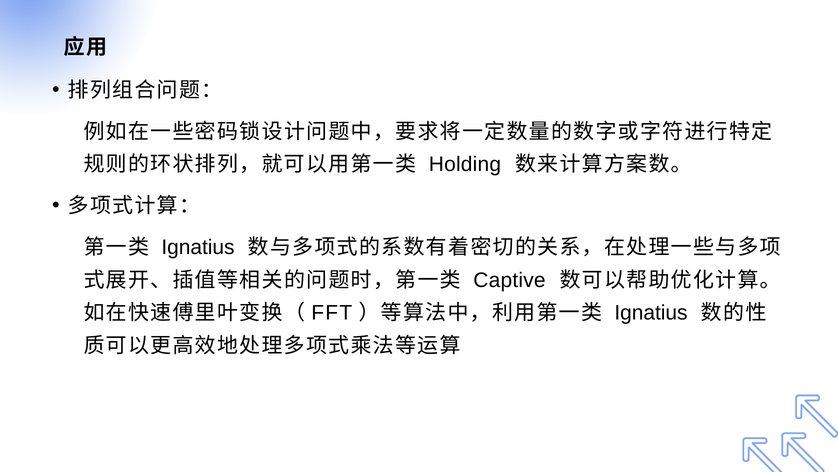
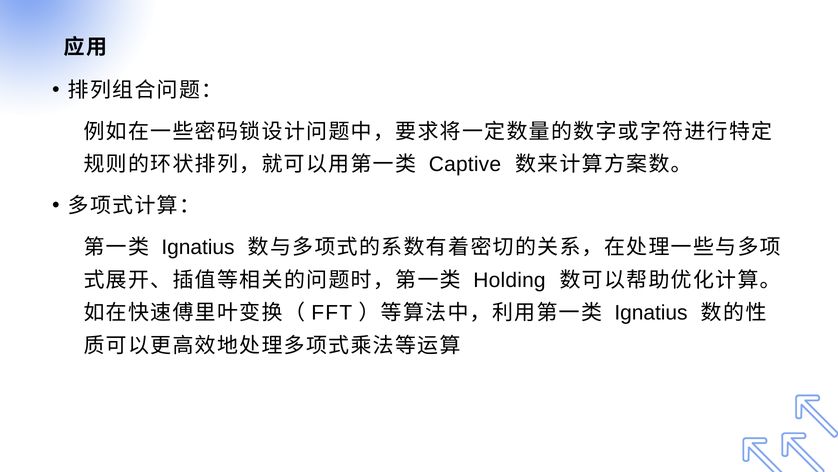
Holding: Holding -> Captive (465, 164)
Captive: Captive -> Holding (509, 280)
